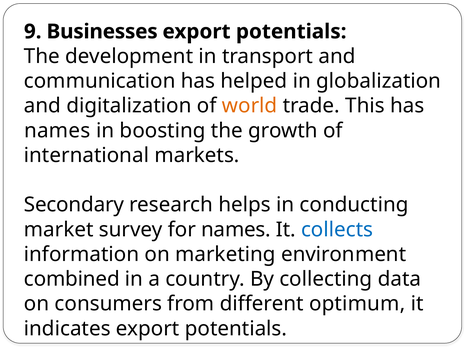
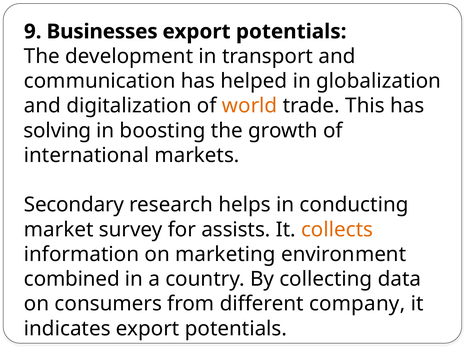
names: names -> solving (57, 131)
for names: names -> assists (236, 230)
collects colour: blue -> orange (337, 230)
optimum: optimum -> company (357, 305)
